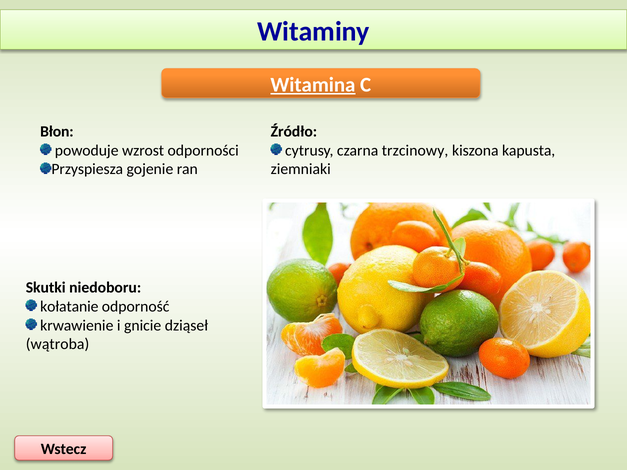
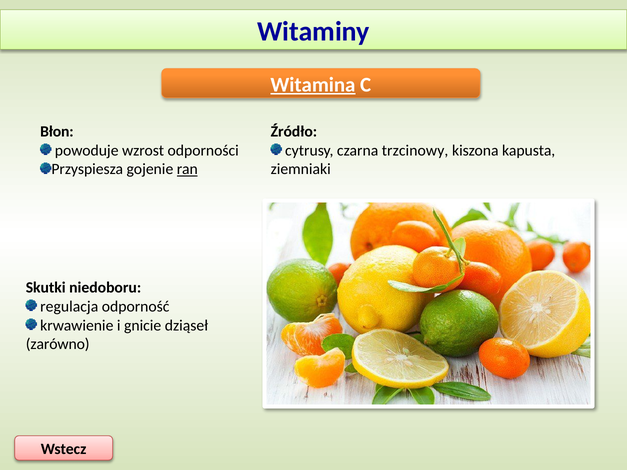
ran underline: none -> present (187, 169)
kołatanie: kołatanie -> regulacja (69, 307)
wątroba: wątroba -> zarówno (58, 344)
